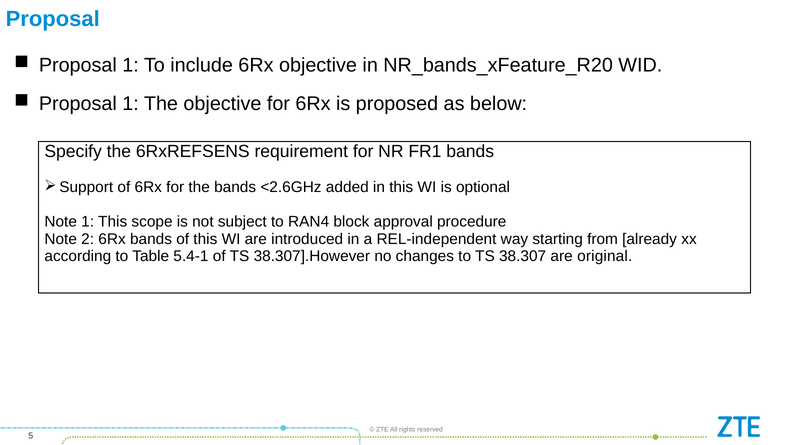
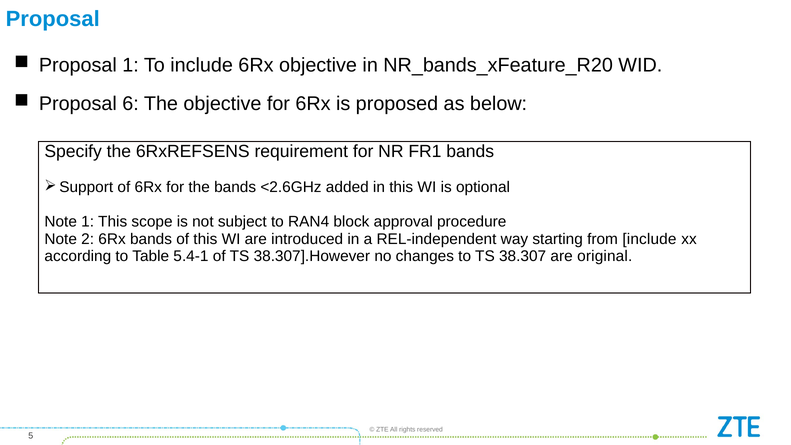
1: 1 -> 6 (131, 104)
from already: already -> include (649, 239)
